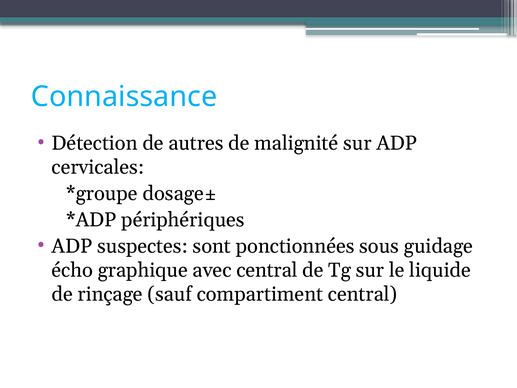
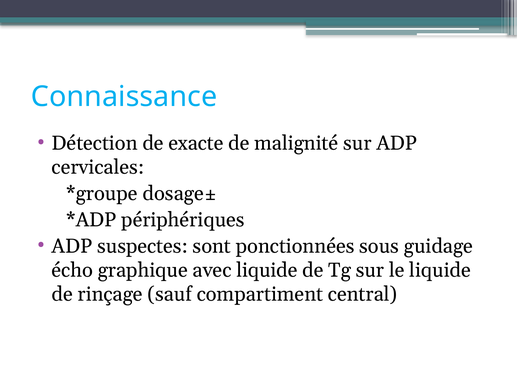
autres: autres -> exacte (196, 143)
avec central: central -> liquide (267, 270)
